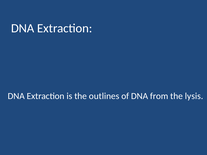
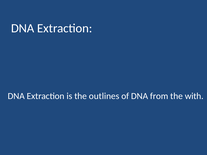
lysis: lysis -> with (194, 96)
